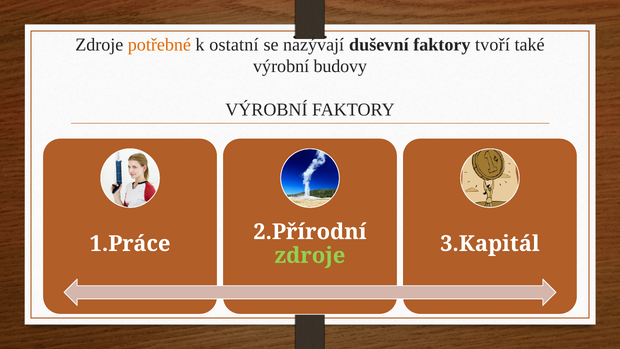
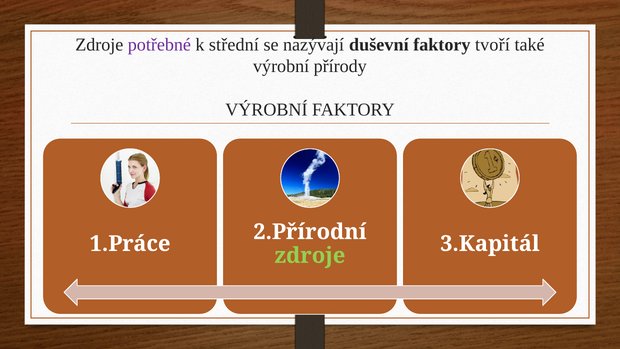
potřebné colour: orange -> purple (159, 45)
ostatní: ostatní -> střední (234, 45)
budovy: budovy -> přírody (340, 66)
